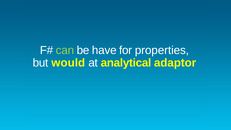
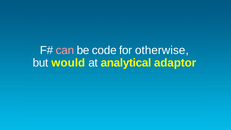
can colour: light green -> pink (65, 50)
have: have -> code (104, 50)
properties: properties -> otherwise (162, 50)
